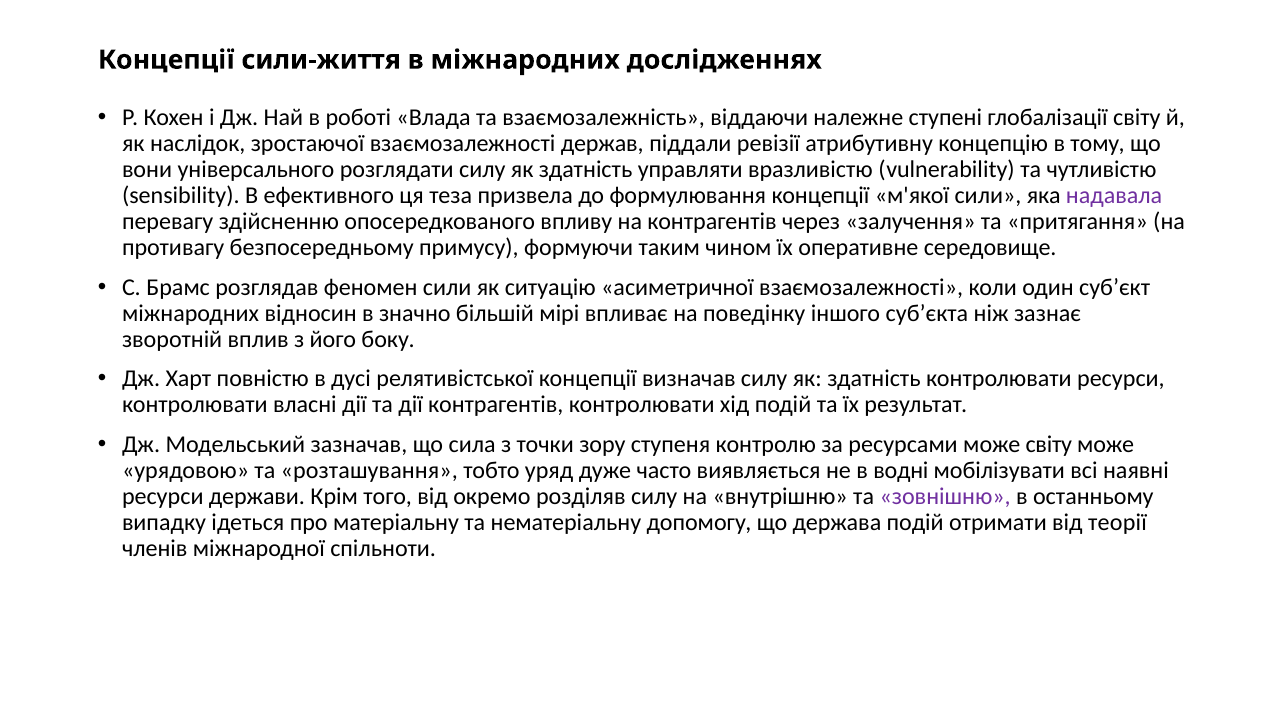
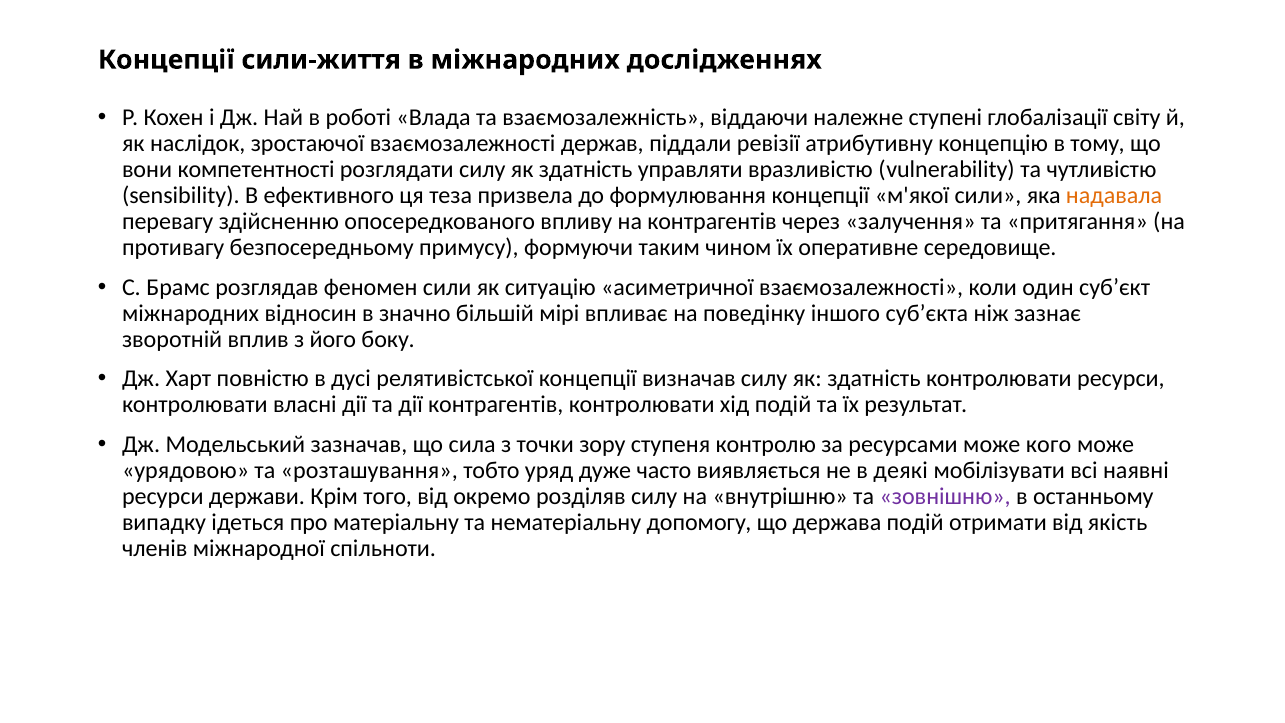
універсального: універсального -> компетентності (256, 170)
надавала colour: purple -> orange (1114, 196)
може світу: світу -> кого (1049, 444)
водні: водні -> деякі (901, 470)
теорії: теорії -> якість (1118, 522)
